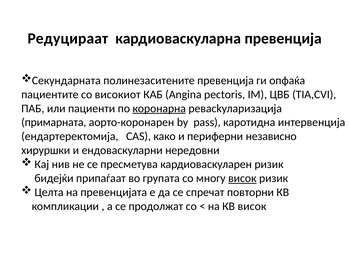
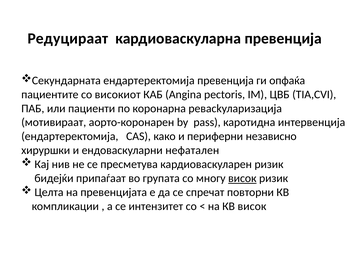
Секундарната полинезаситените: полинезаситените -> ендартеректомија (149, 80)
коронарна underline: present -> none (159, 108)
примарната: примарната -> мотивираат (54, 122)
нередовни: нередовни -> нефатален (192, 150)
продолжат: продолжат -> интензитет (156, 206)
